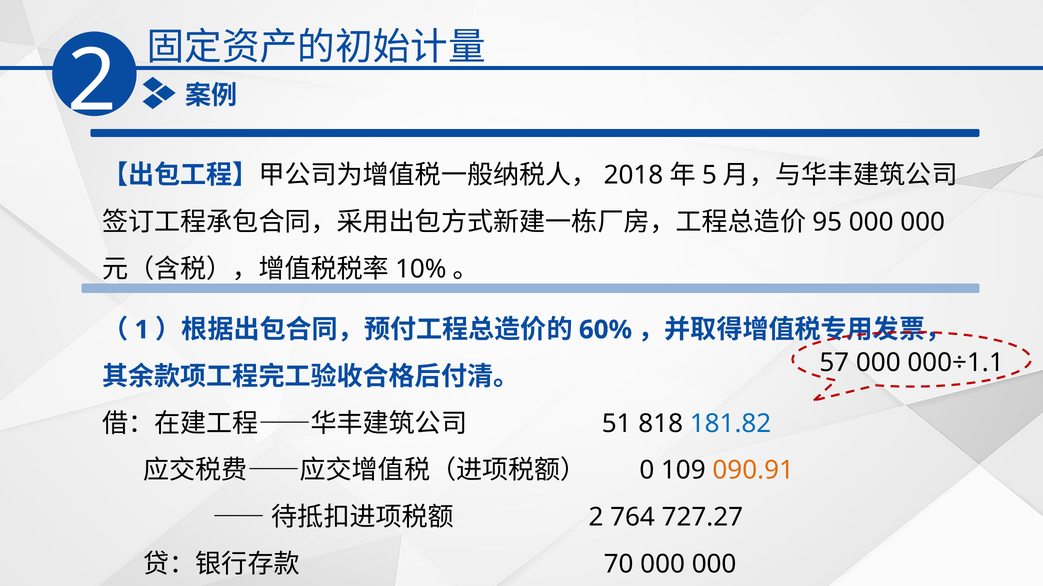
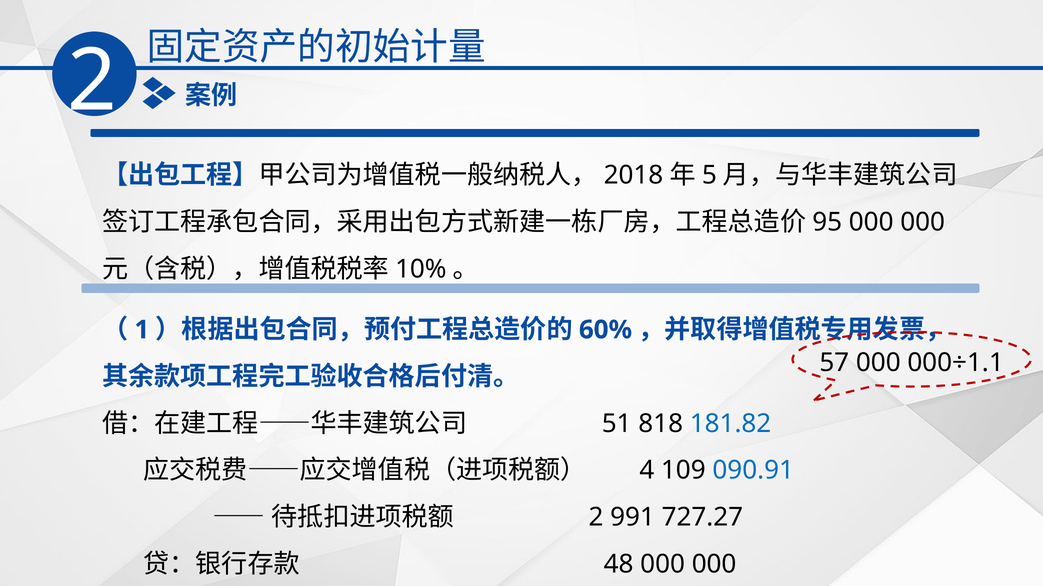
0: 0 -> 4 (647, 471)
090.91 colour: orange -> blue (753, 471)
764: 764 -> 991 (633, 518)
70: 70 -> 48 (619, 565)
